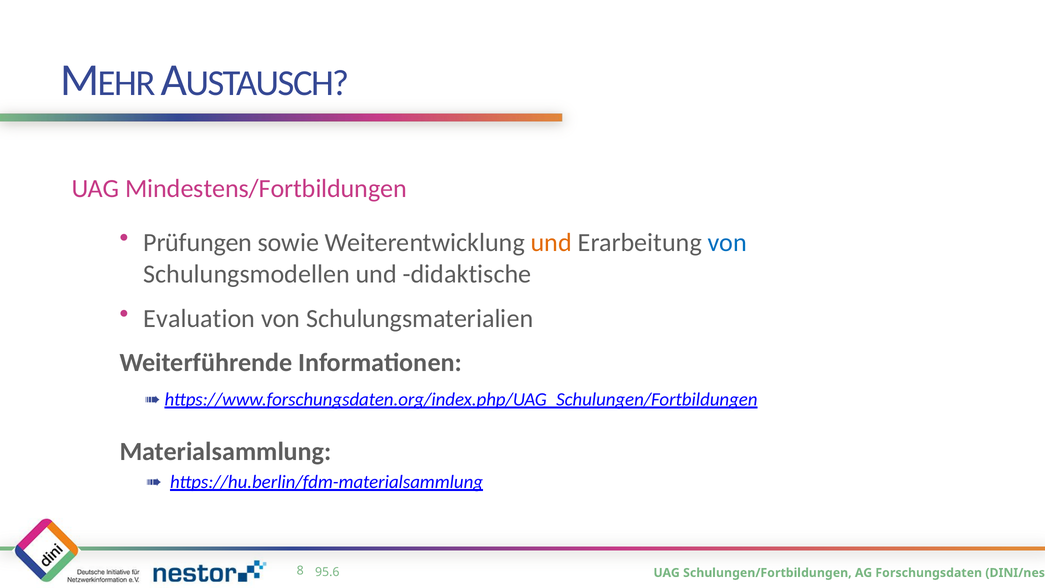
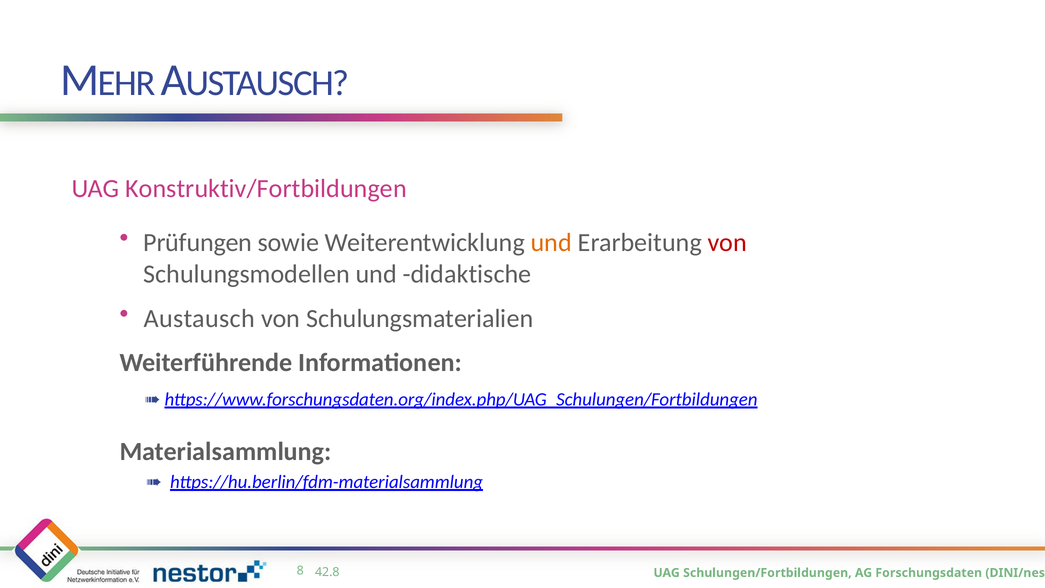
Mindestens/Fortbildungen: Mindestens/Fortbildungen -> Konstruktiv/Fortbildungen (266, 189)
von colour: blue -> red (727, 243)
Evaluation: Evaluation -> Austausch (199, 318)
95.6: 95.6 -> 42.8 (327, 572)
